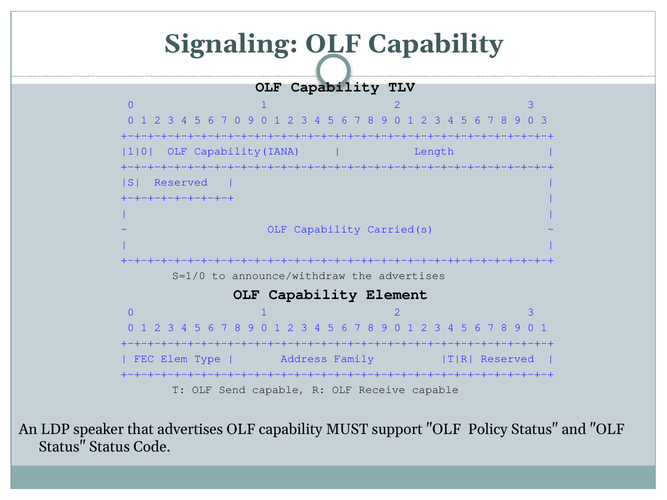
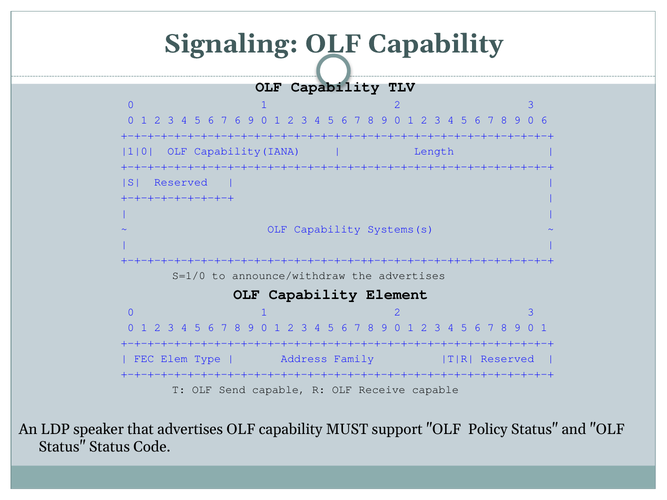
7 0: 0 -> 6 (237, 120)
0 3: 3 -> 6 (544, 120)
Carried(s: Carried(s -> Systems(s (401, 229)
